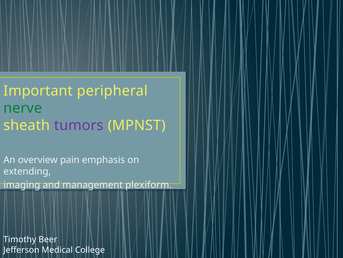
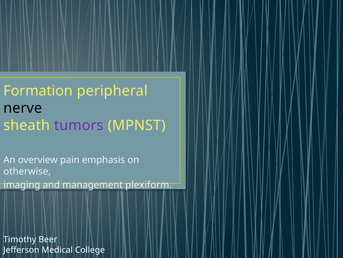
Important: Important -> Formation (38, 91)
nerve colour: green -> black (23, 108)
extending: extending -> otherwise (27, 171)
